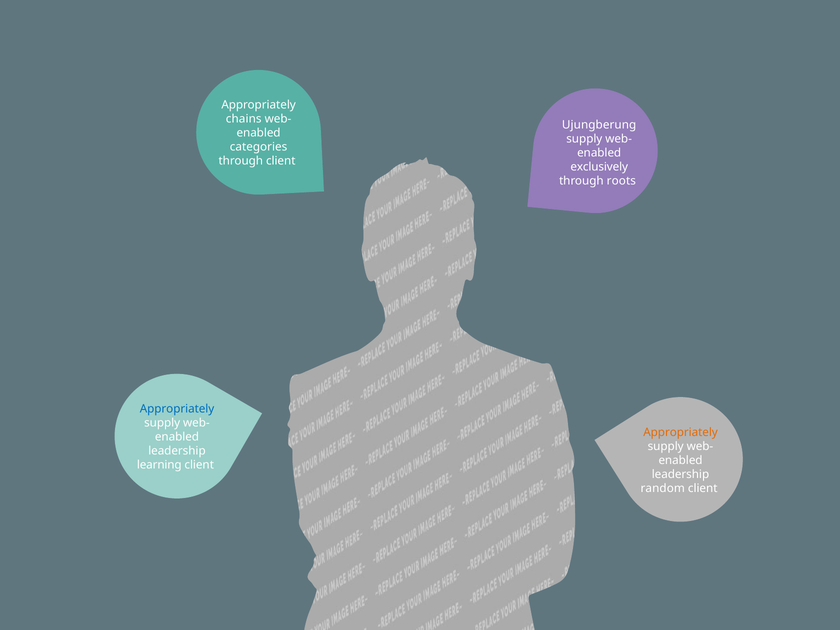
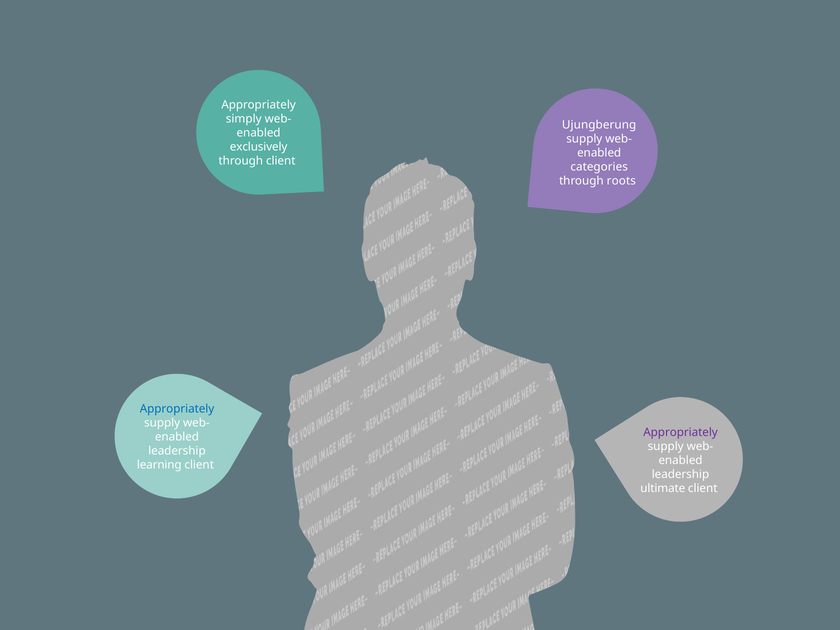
chains: chains -> simply (244, 119)
categories: categories -> exclusively (259, 147)
exclusively: exclusively -> categories (599, 167)
Appropriately colour: orange -> purple (681, 432)
random: random -> ultimate (663, 488)
